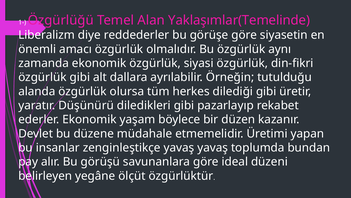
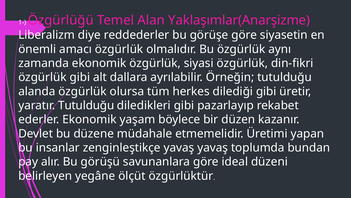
Yaklaşımlar(Temelinde: Yaklaşımlar(Temelinde -> Yaklaşımlar(Anarşizme (239, 20)
yaratır Düşünürü: Düşünürü -> Tutulduğu (86, 105)
